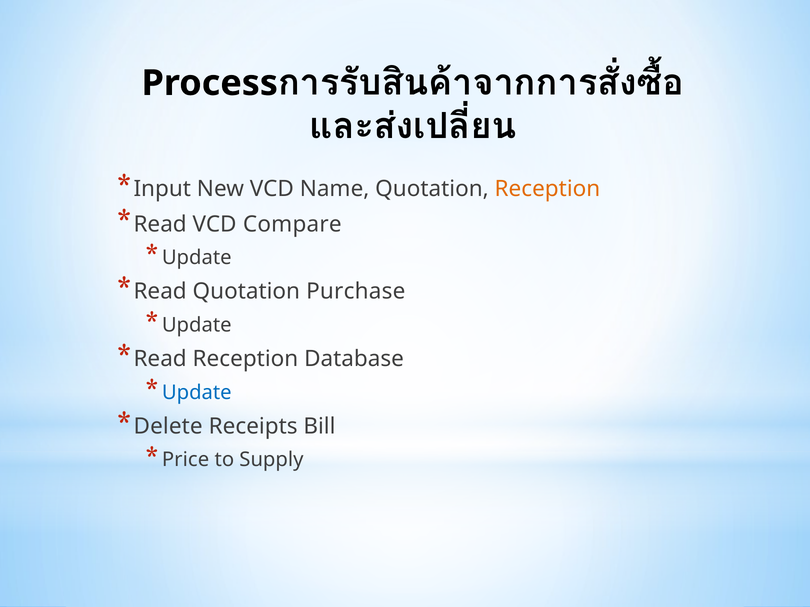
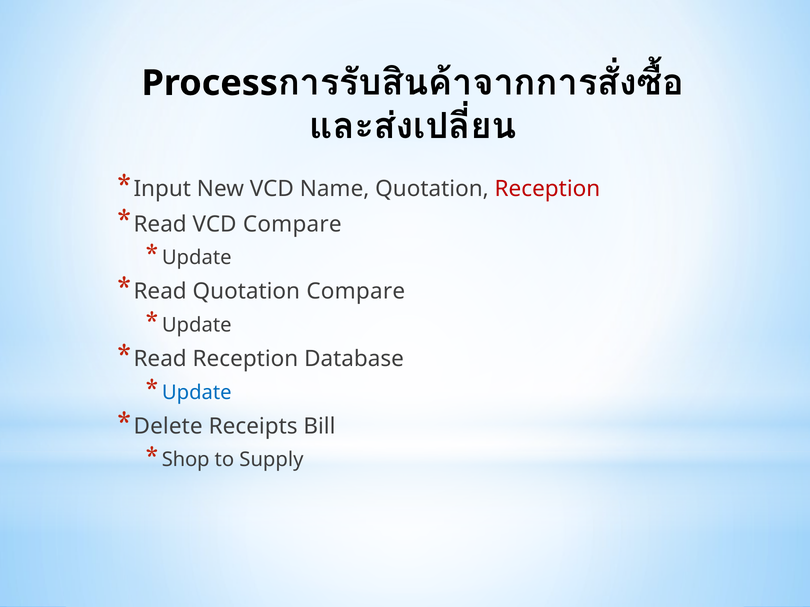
Reception colour: orange -> red (547, 189)
Quotation Purchase: Purchase -> Compare (356, 292)
Price: Price -> Shop (186, 460)
